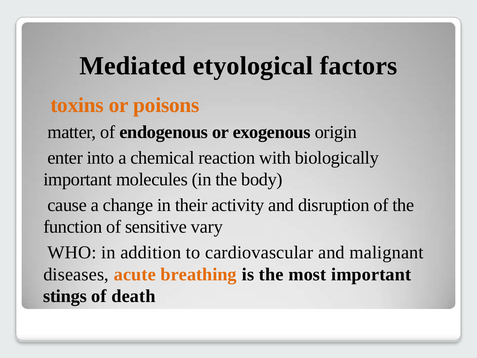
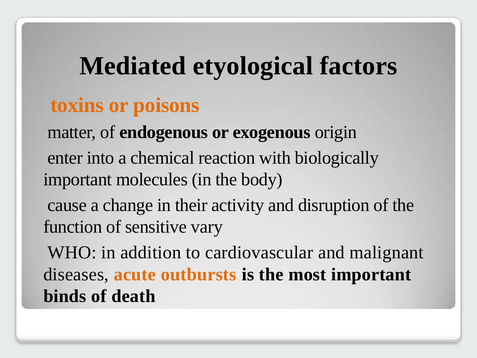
breathing: breathing -> outbursts (199, 274)
stings: stings -> binds (65, 296)
